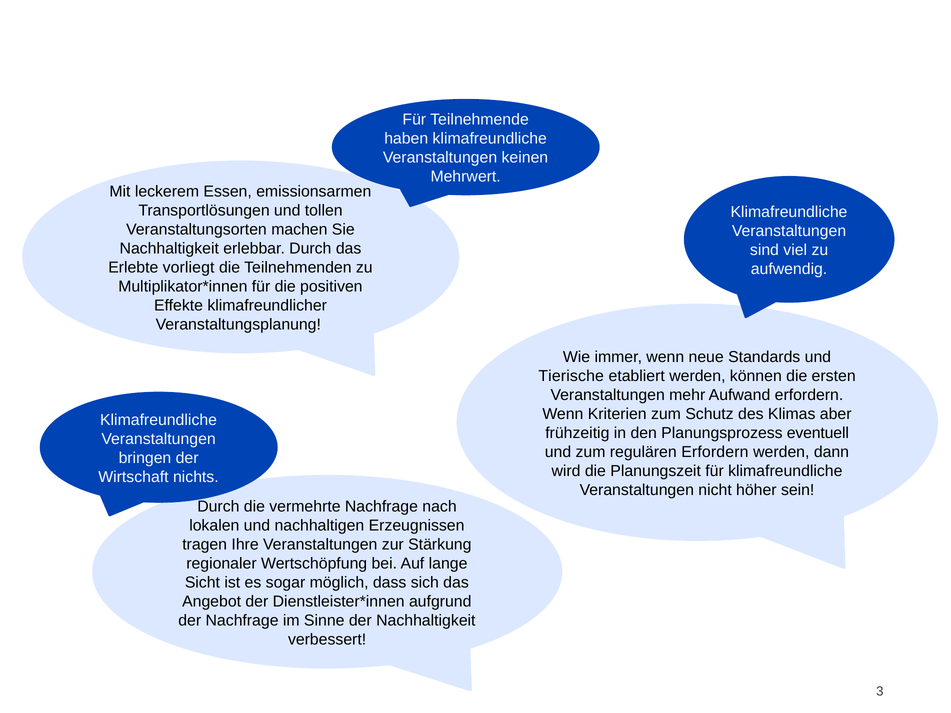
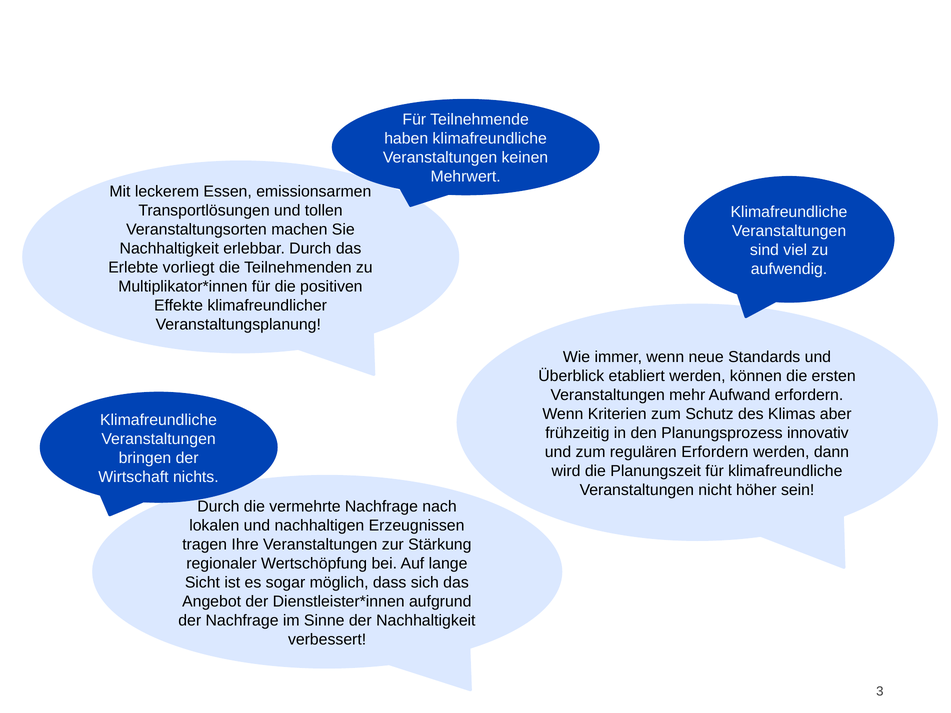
Tierische: Tierische -> Überblick (571, 376)
eventuell: eventuell -> innovativ (818, 433)
